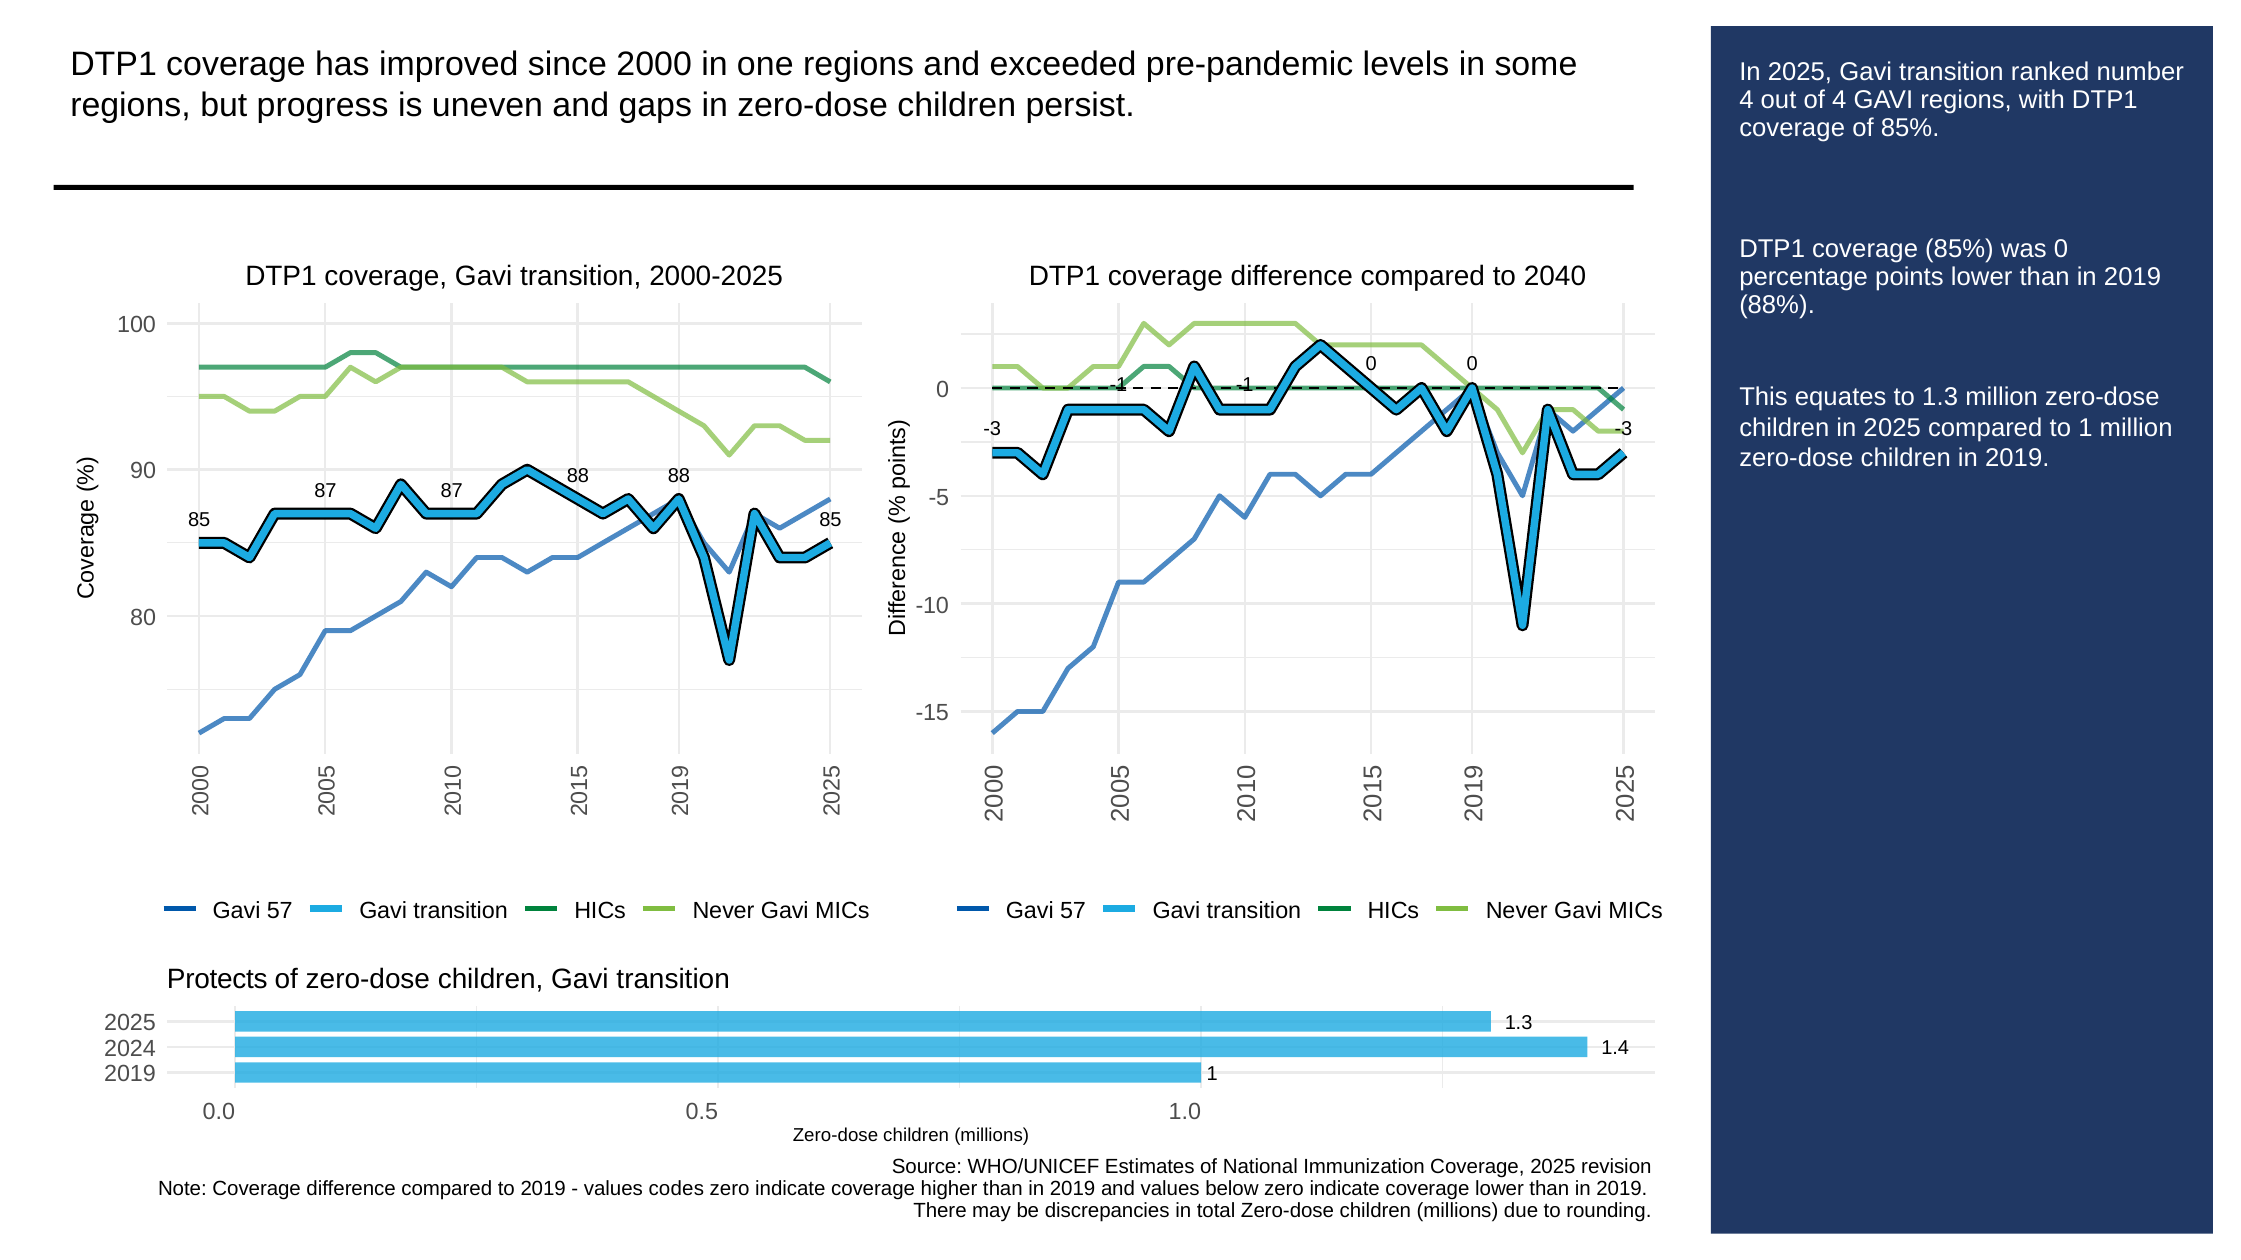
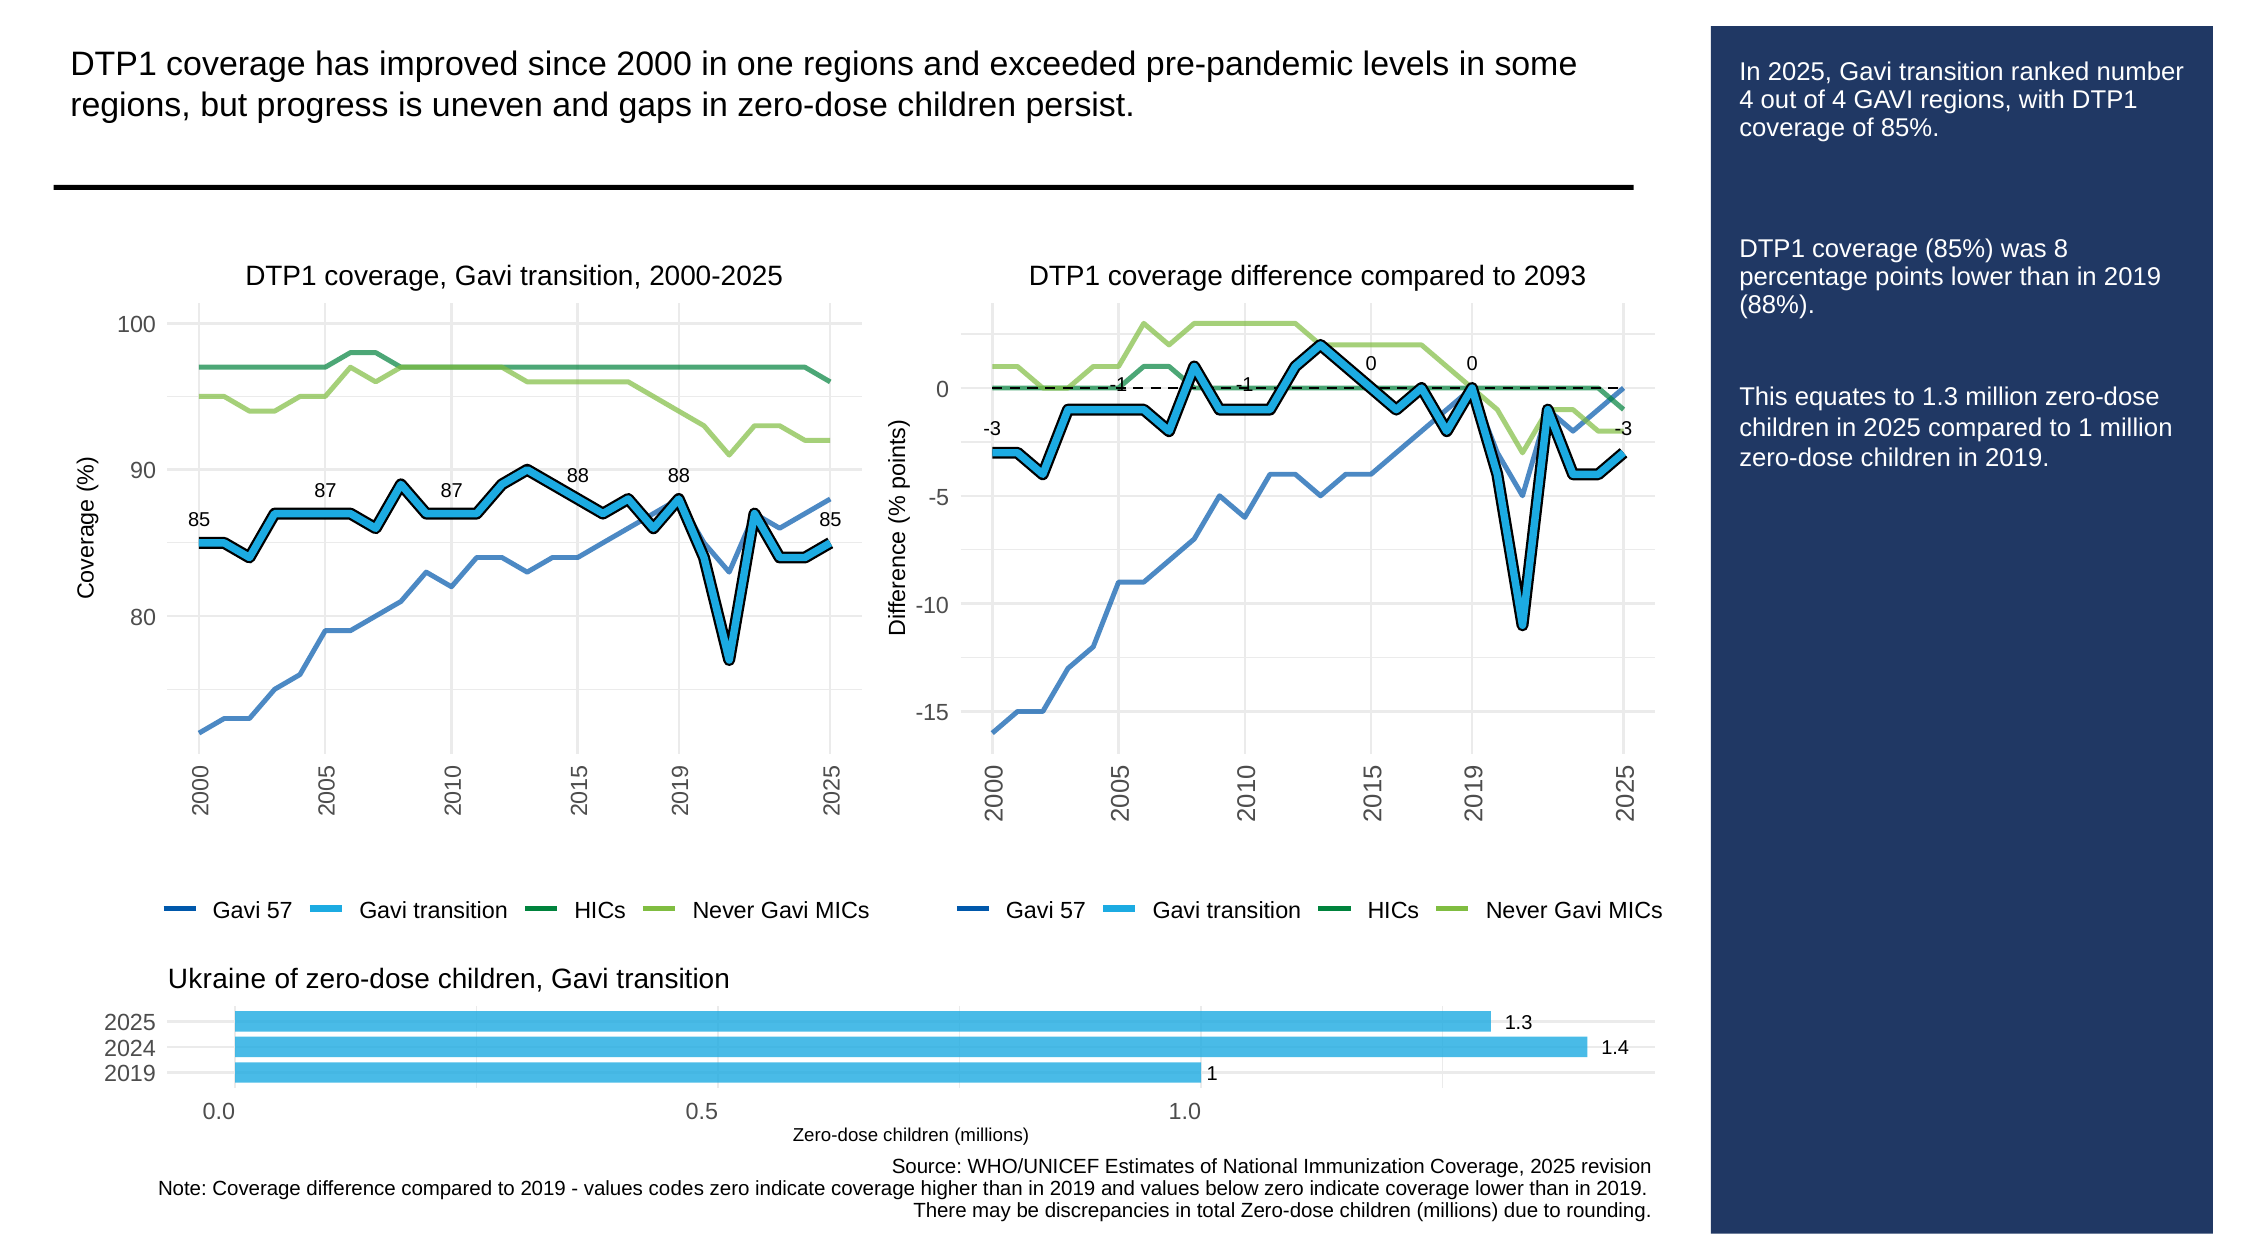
was 0: 0 -> 8 (2061, 250)
2040: 2040 -> 2093 (1555, 276)
Protects: Protects -> Ukraine (217, 980)
